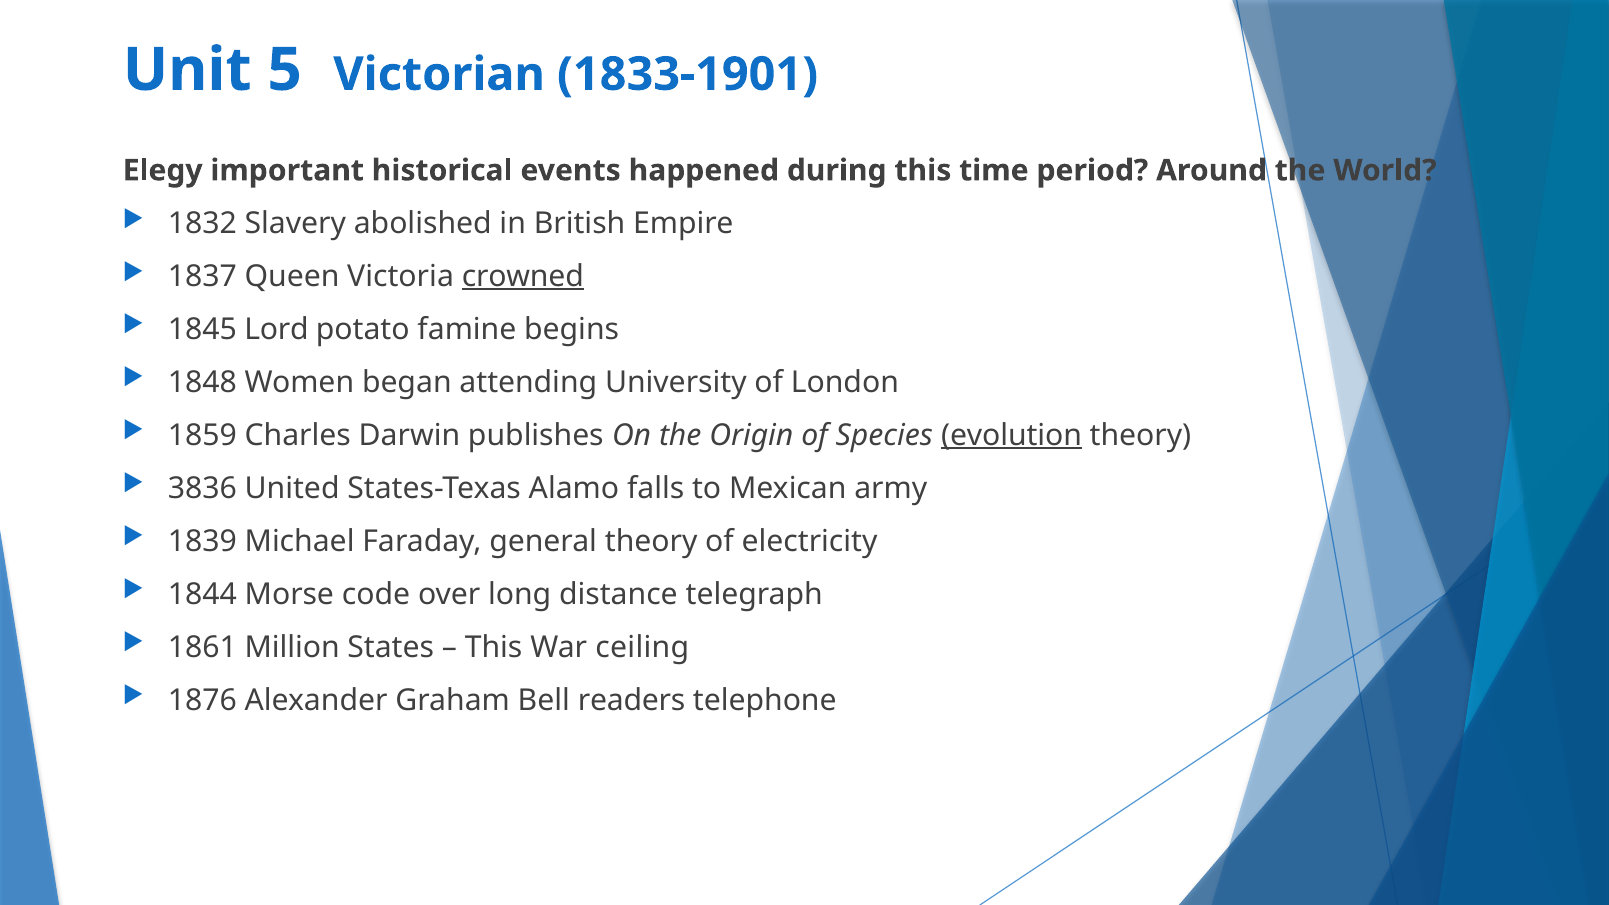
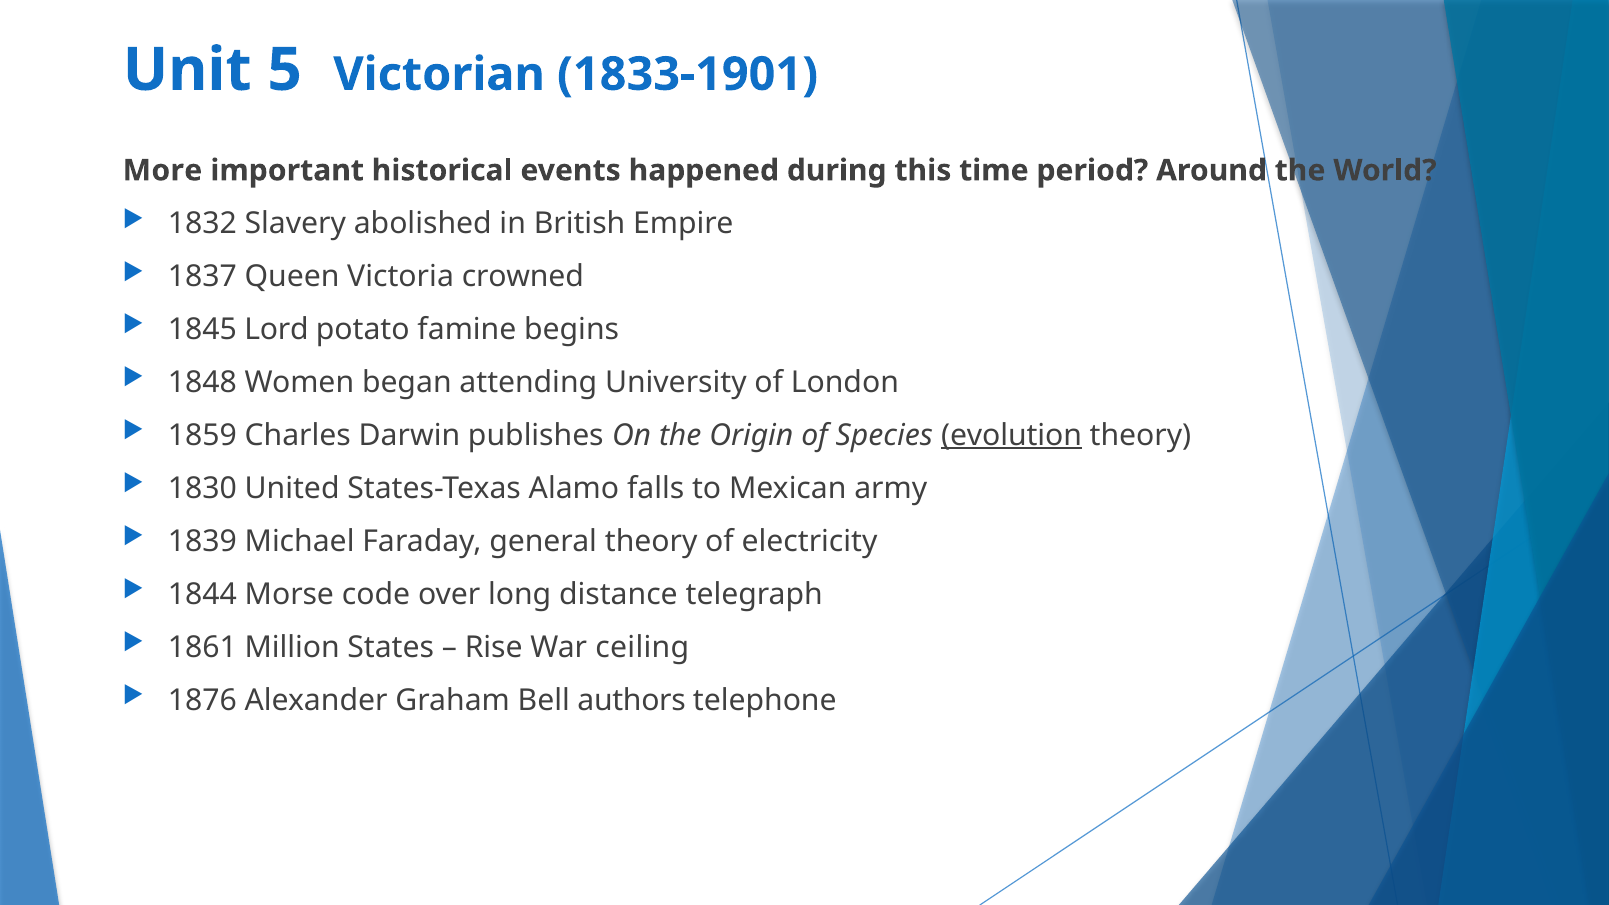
Elegy: Elegy -> More (162, 170)
crowned underline: present -> none (523, 276)
3836: 3836 -> 1830 (202, 488)
This: This -> Rise (494, 647)
readers: readers -> authors (632, 700)
